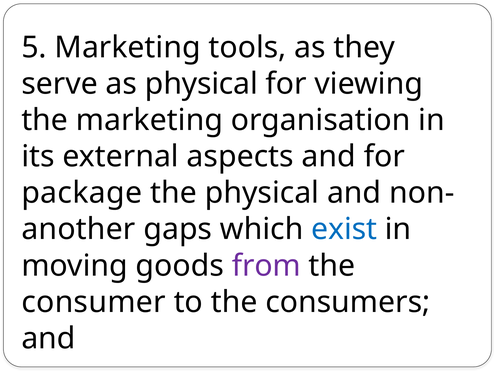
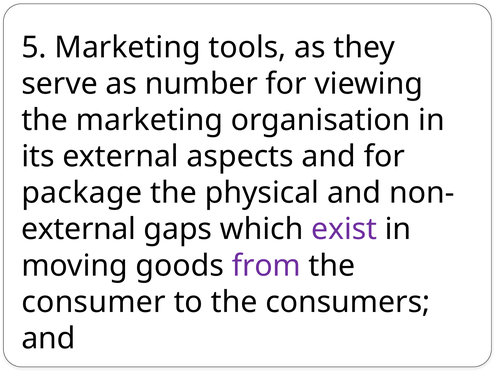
as physical: physical -> number (201, 84)
another: another -> external (79, 229)
exist colour: blue -> purple (344, 229)
